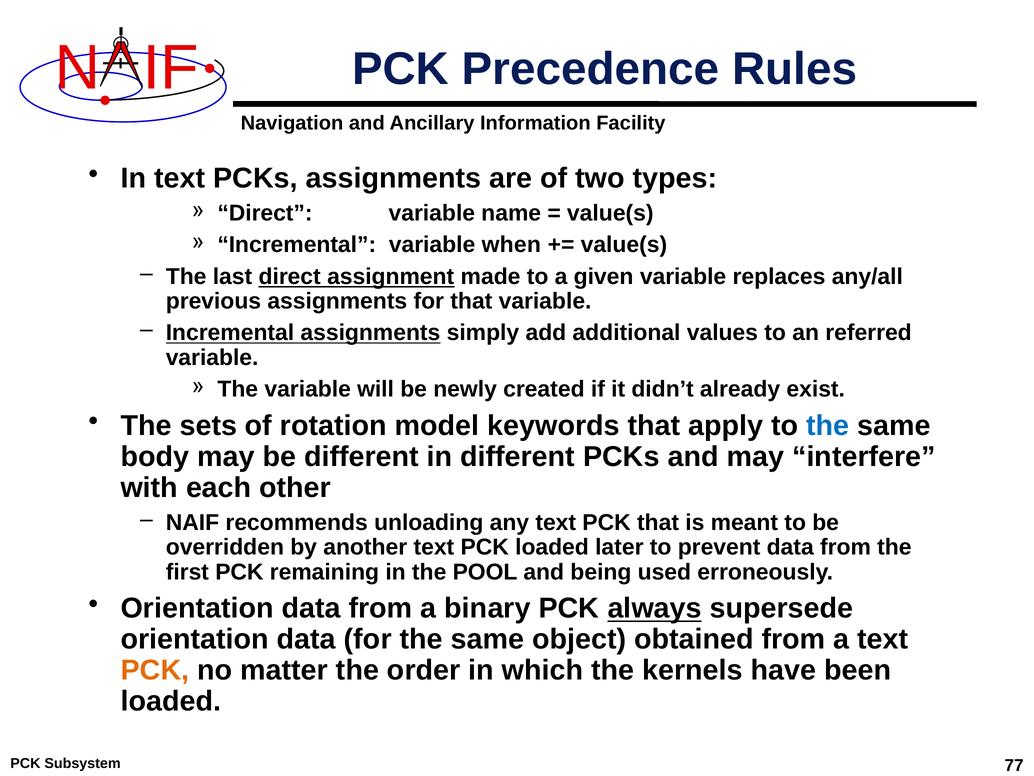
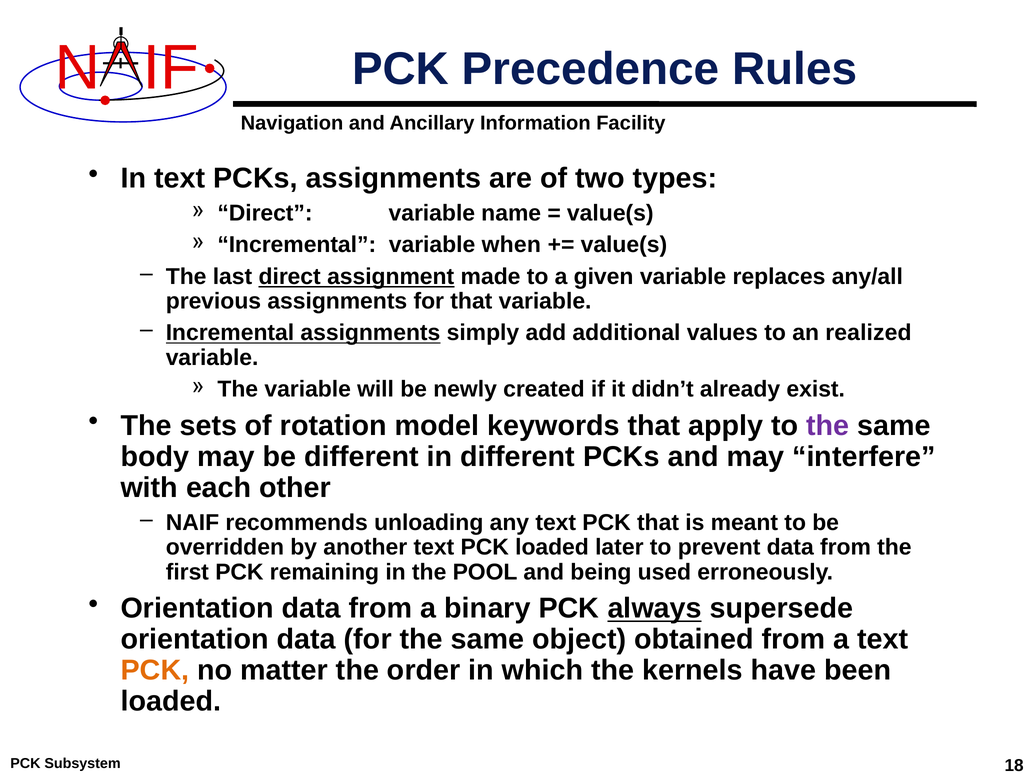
referred: referred -> realized (868, 333)
the colour: blue -> purple (828, 426)
77: 77 -> 18 (1014, 765)
